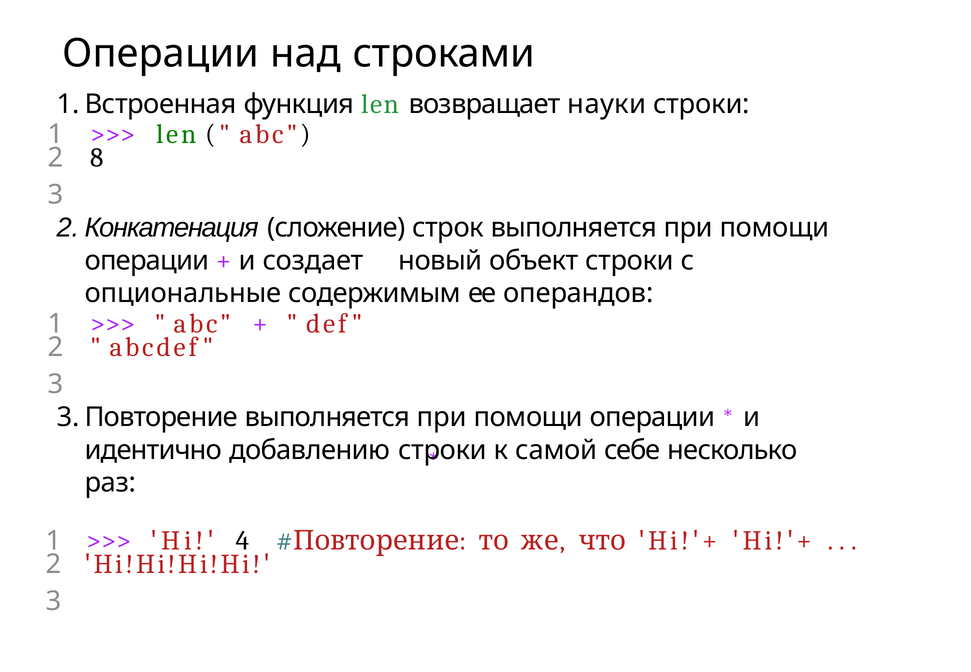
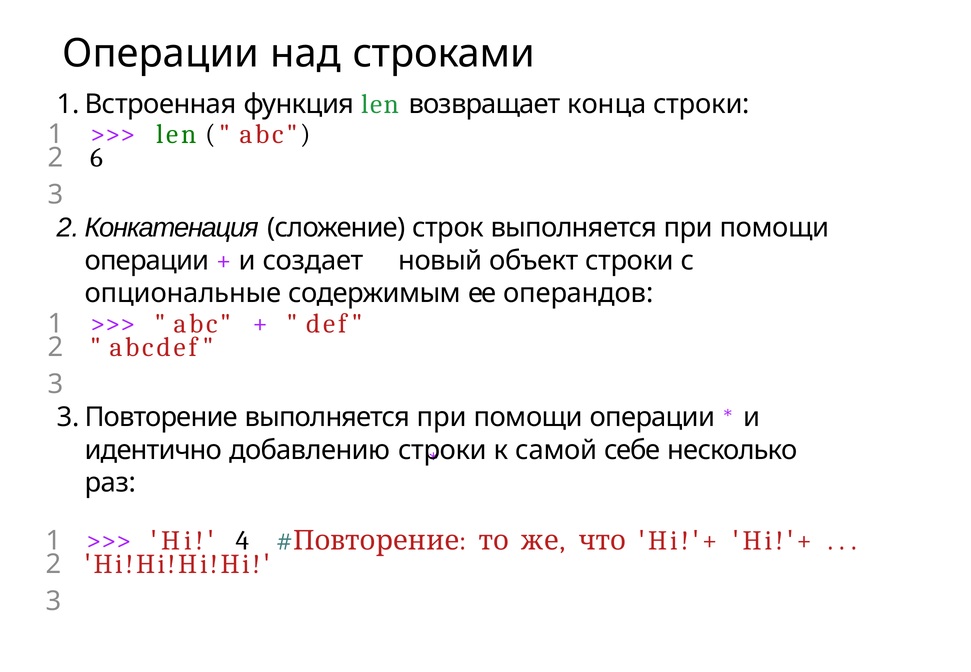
науки: науки -> конца (607, 104)
8: 8 -> 6 (97, 158)
